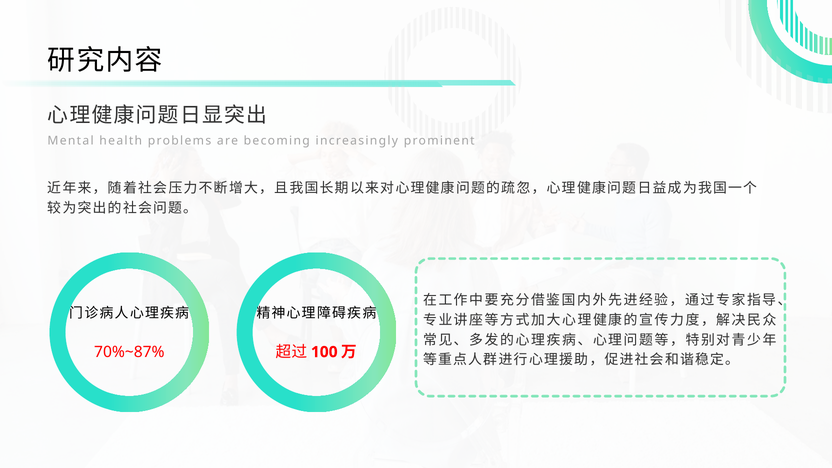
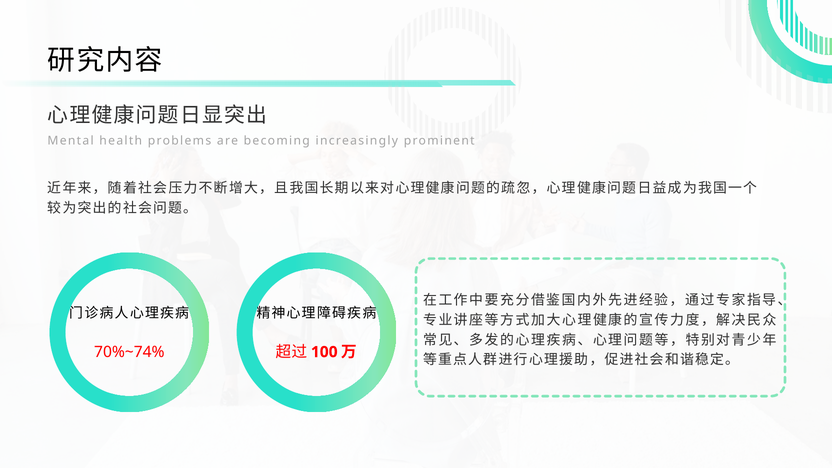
70%~87%: 70%~87% -> 70%~74% (129, 352)
